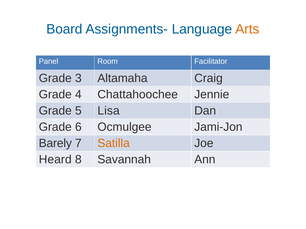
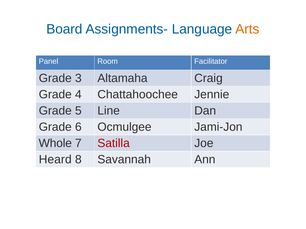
Lisa: Lisa -> Line (109, 111)
Barely: Barely -> Whole (55, 144)
Satilla colour: orange -> red (114, 144)
